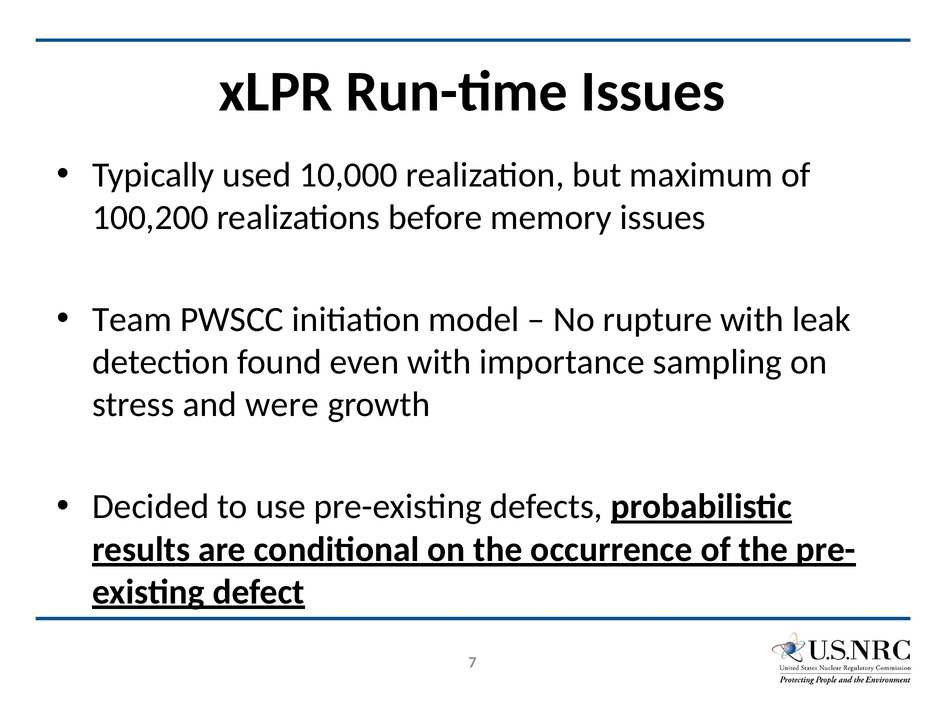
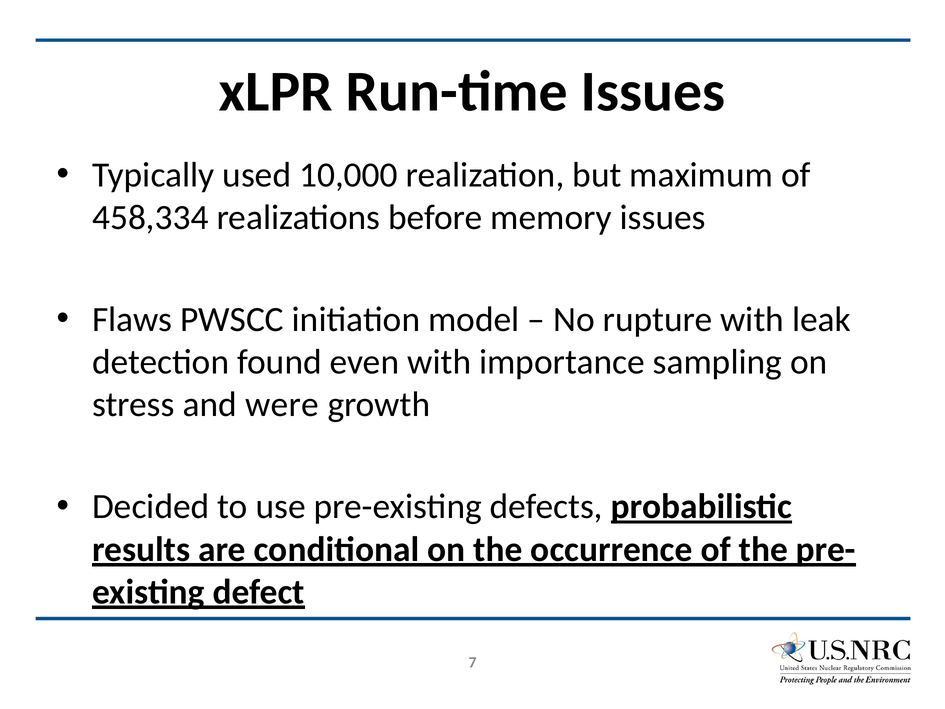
100,200: 100,200 -> 458,334 (150, 218)
Team: Team -> Flaws (132, 319)
